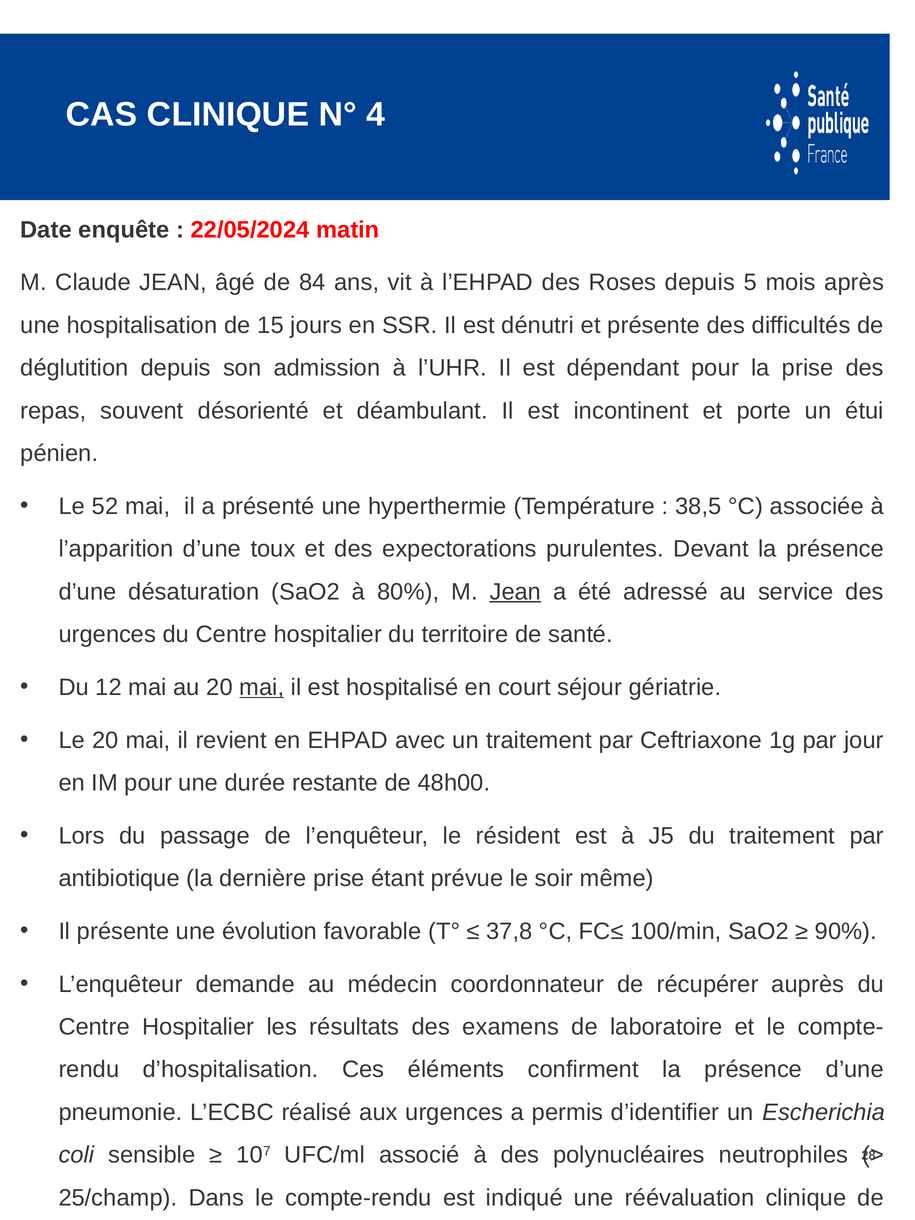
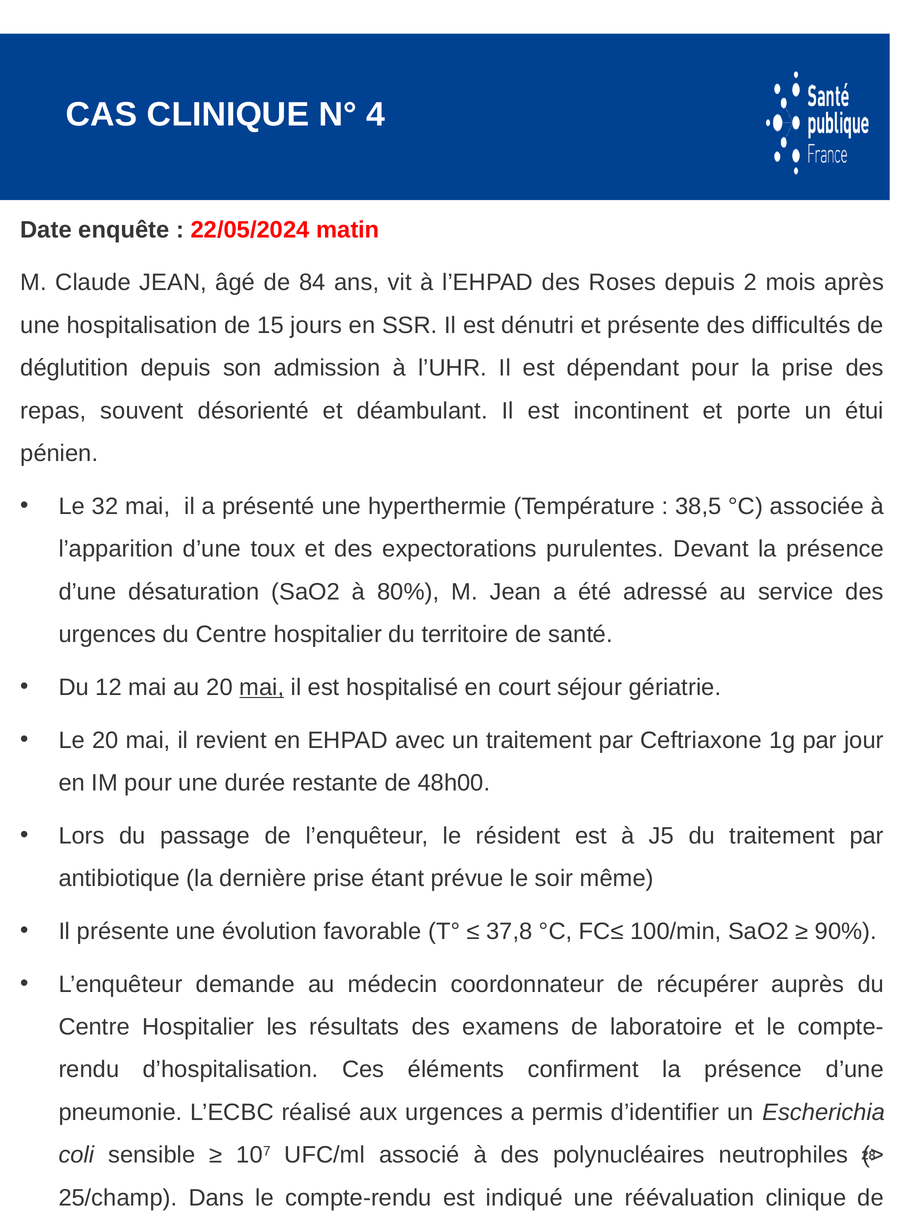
5: 5 -> 2 (750, 283)
52: 52 -> 32 (105, 506)
Jean underline: present -> none (515, 592)
